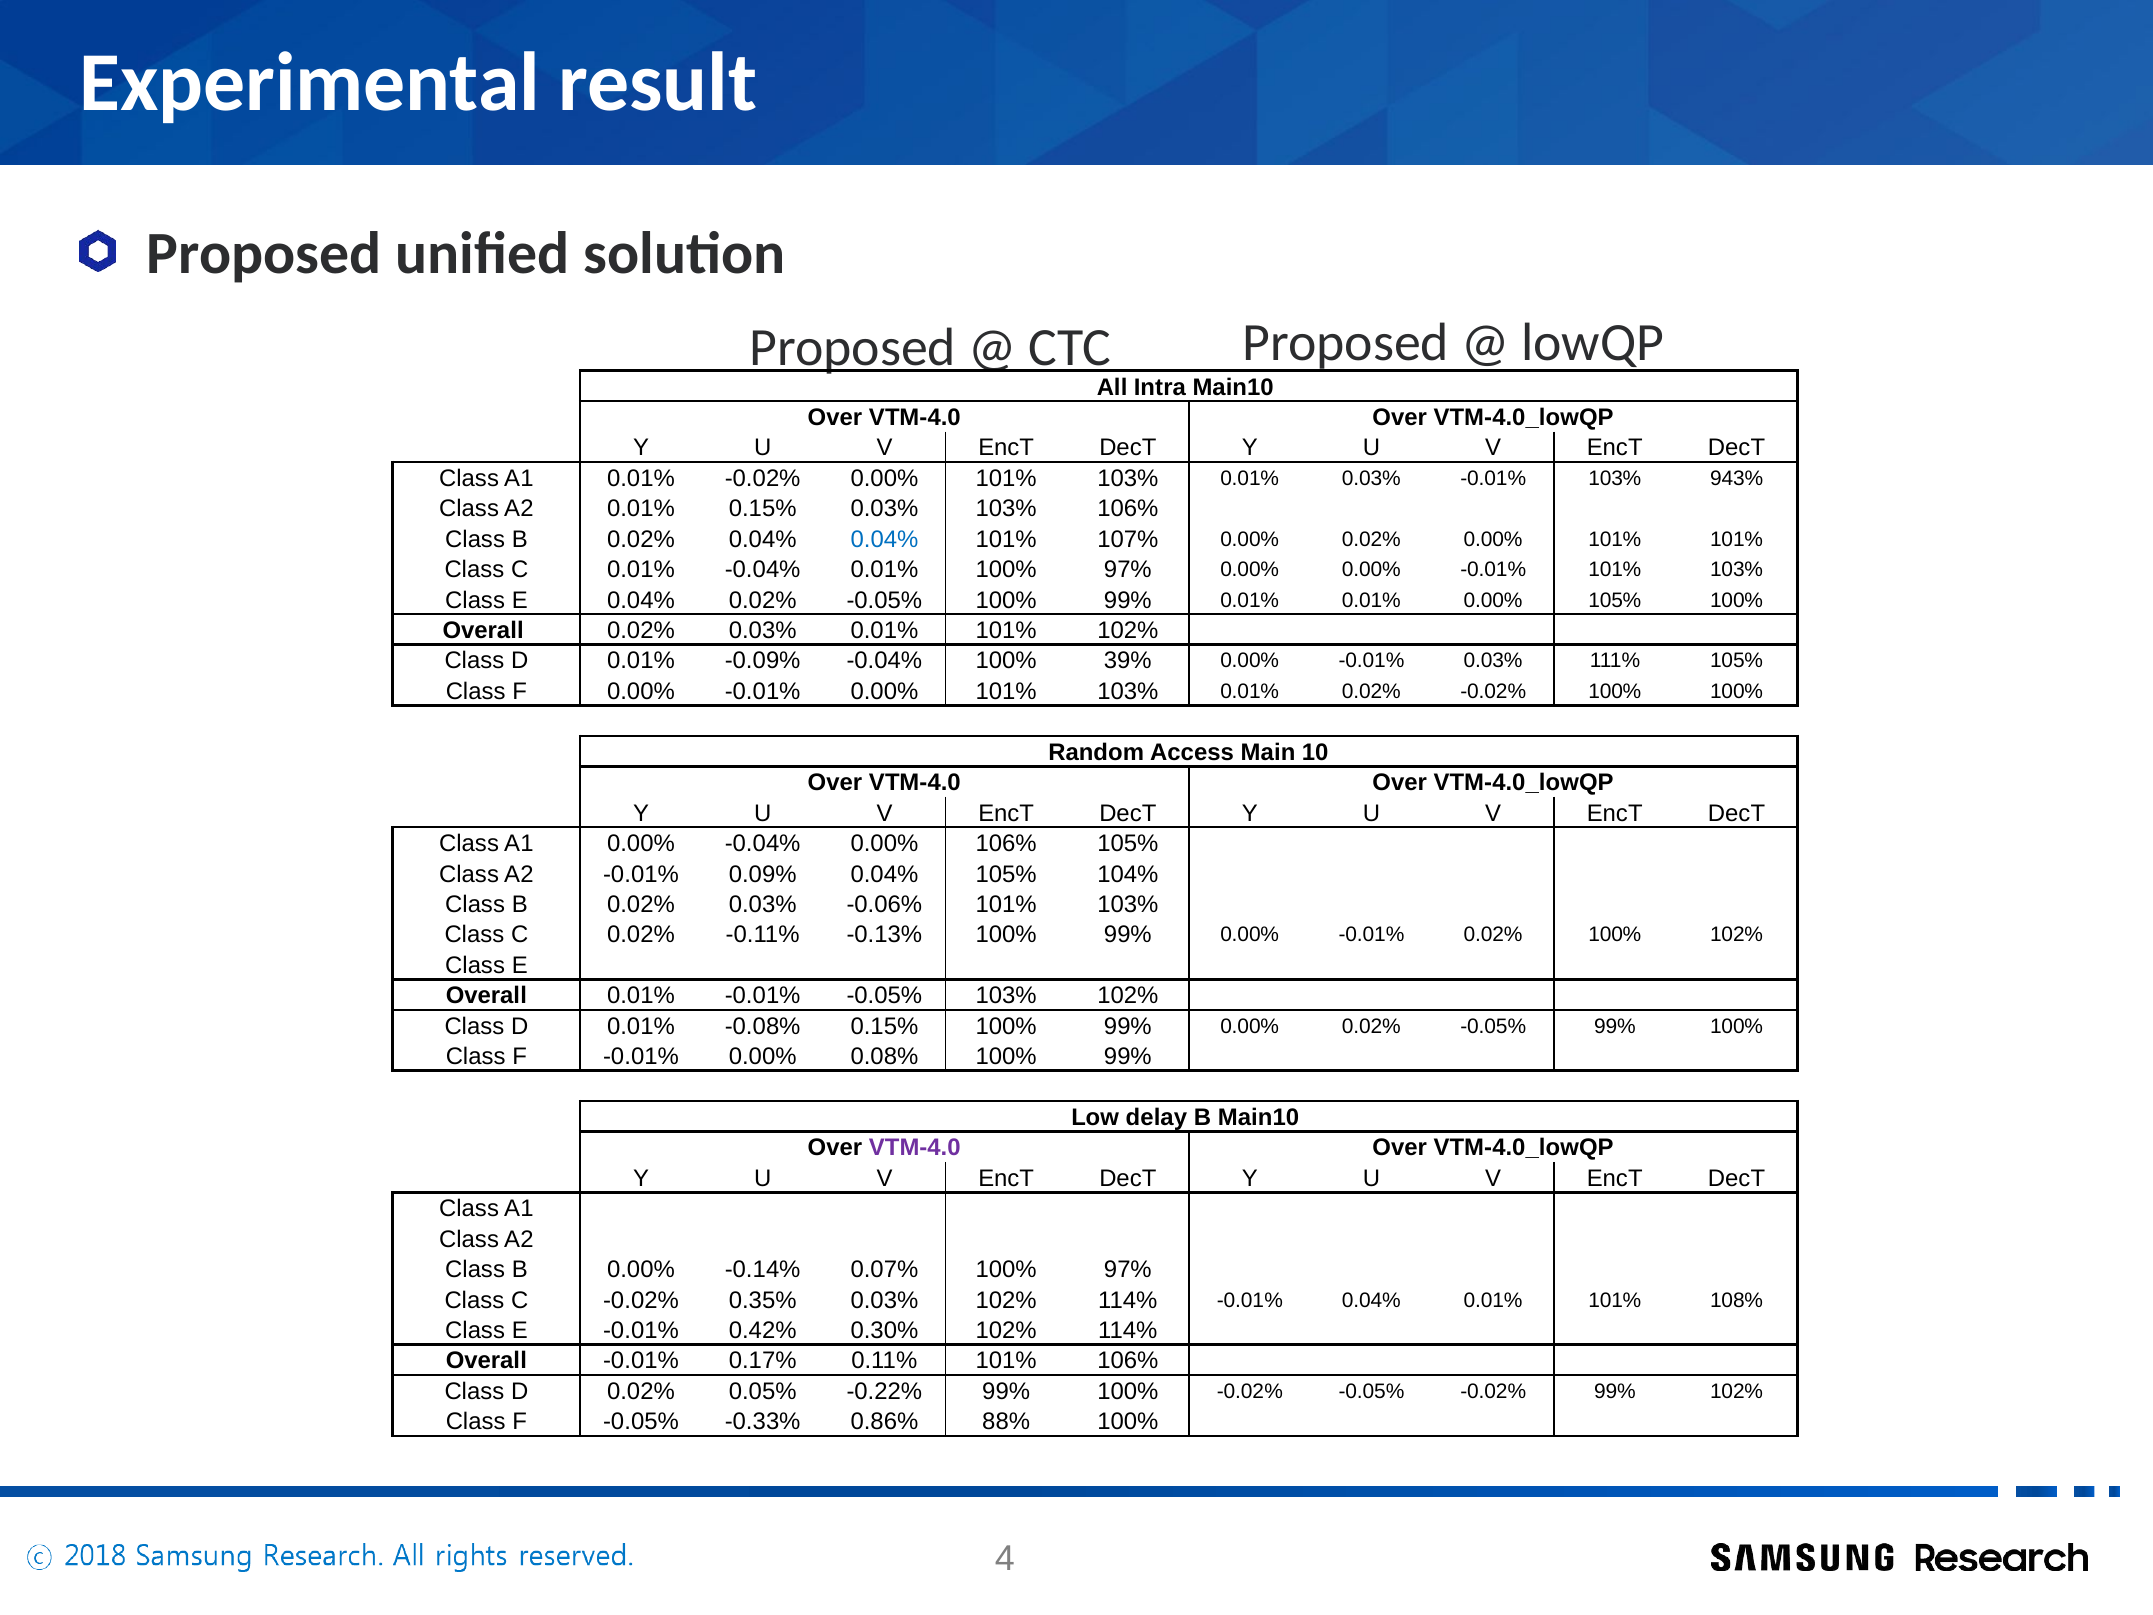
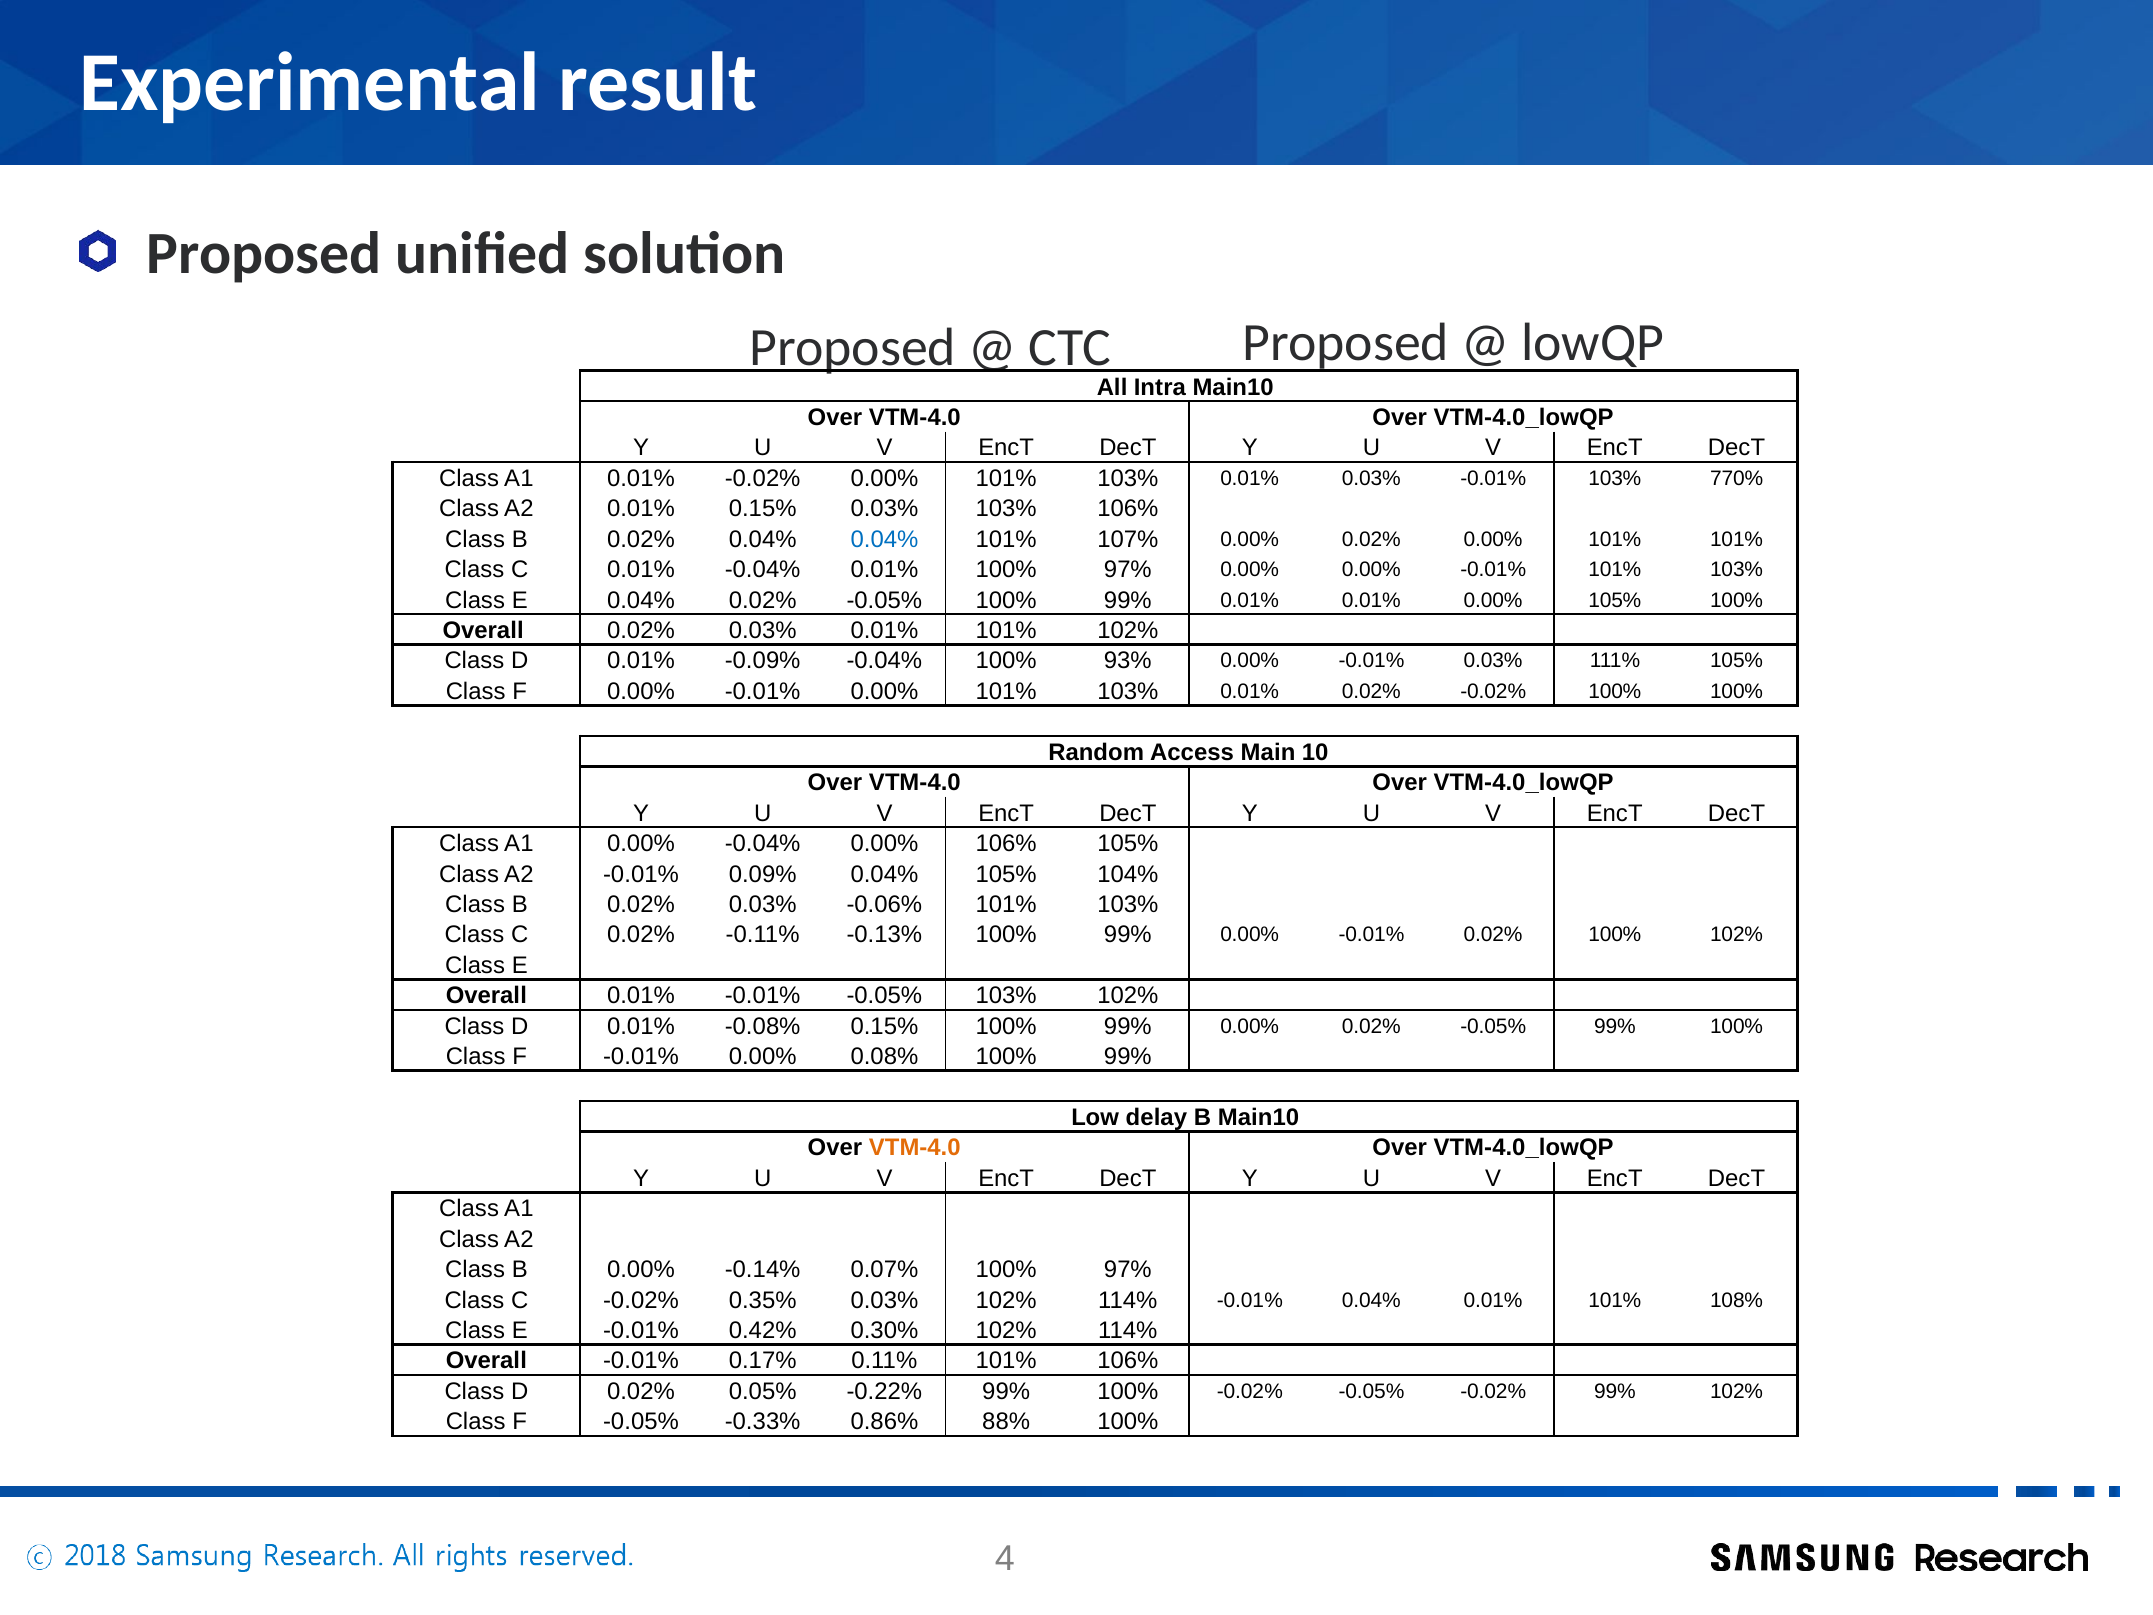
943%: 943% -> 770% (1737, 478)
39%: 39% -> 93% (1128, 661)
VTM-4.0 colour: purple -> orange (915, 1148)
